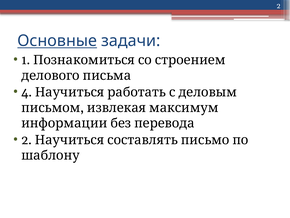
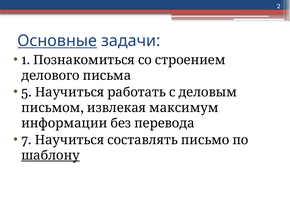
4: 4 -> 5 (27, 92)
2: 2 -> 7 (26, 140)
шаблону underline: none -> present (50, 155)
